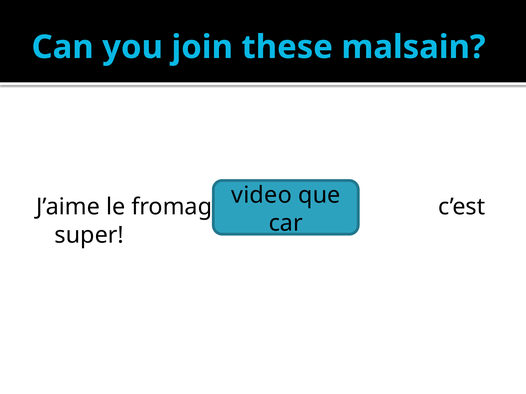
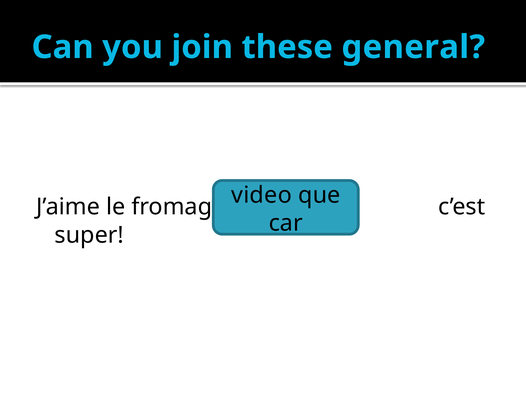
malsain: malsain -> general (413, 47)
